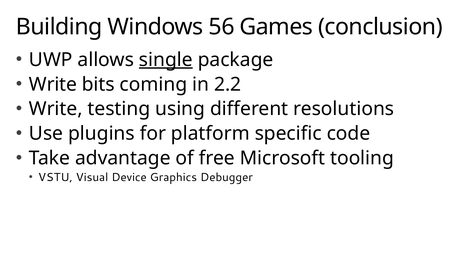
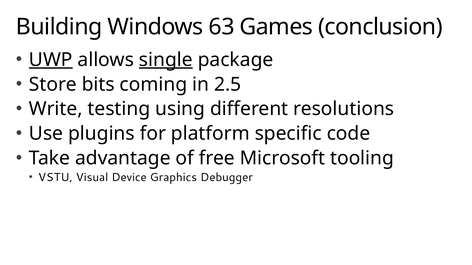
56: 56 -> 63 (222, 27)
UWP underline: none -> present (51, 60)
Write: Write -> Store (53, 84)
2.2: 2.2 -> 2.5 (228, 84)
